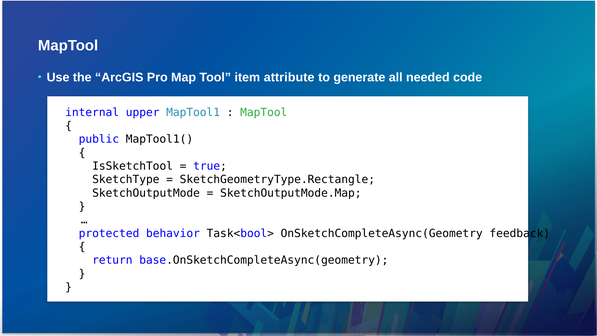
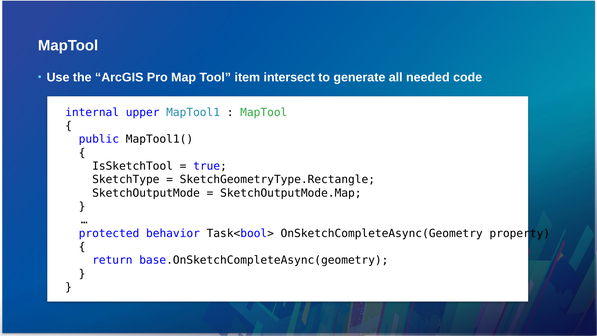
attribute: attribute -> intersect (289, 77)
feedback: feedback -> property (520, 233)
